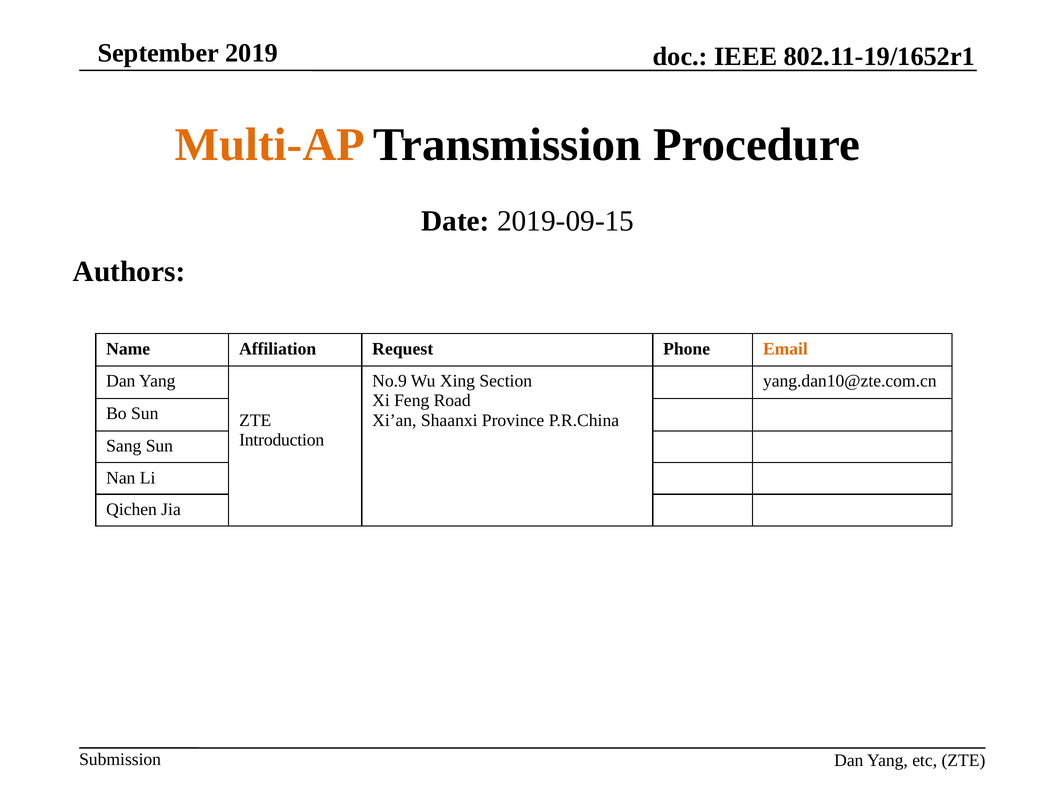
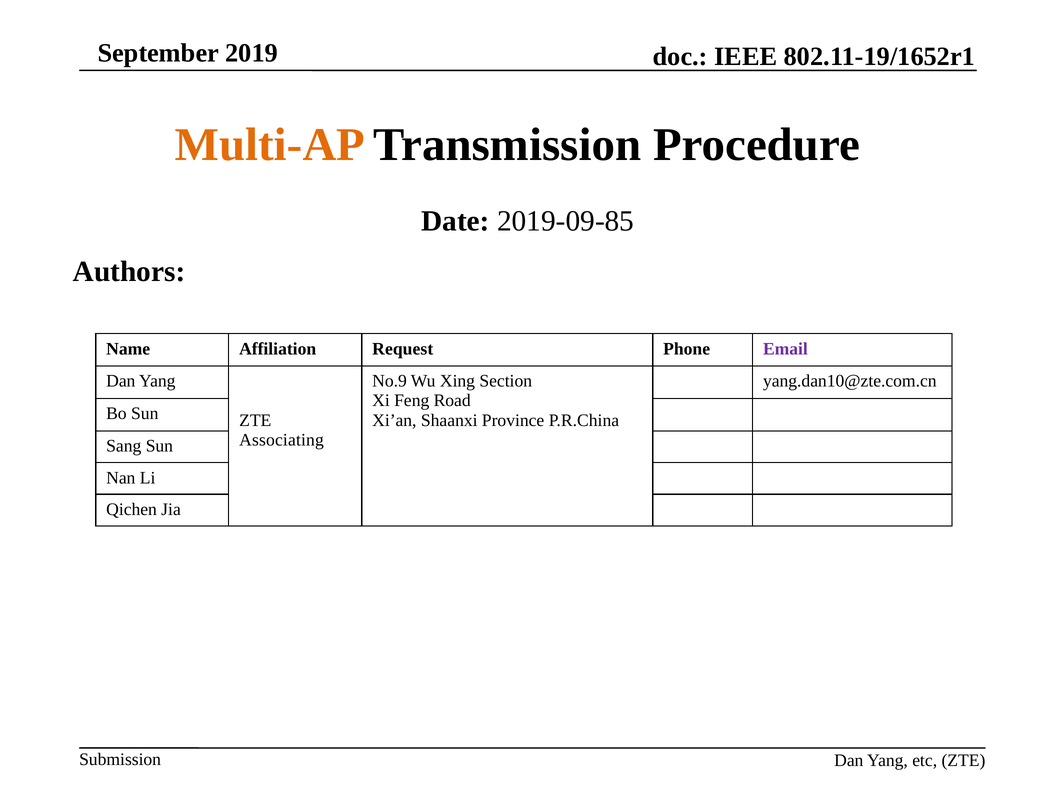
2019-09-15: 2019-09-15 -> 2019-09-85 (566, 221)
Email colour: orange -> purple (785, 349)
Introduction: Introduction -> Associating (282, 440)
